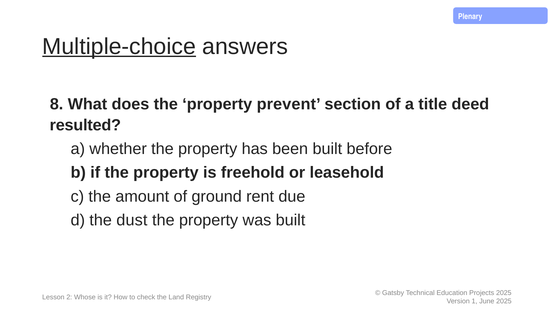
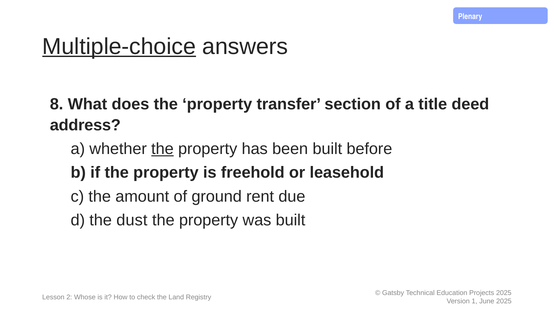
prevent: prevent -> transfer (289, 104)
resulted: resulted -> address (85, 125)
the underline: none -> present (162, 149)
